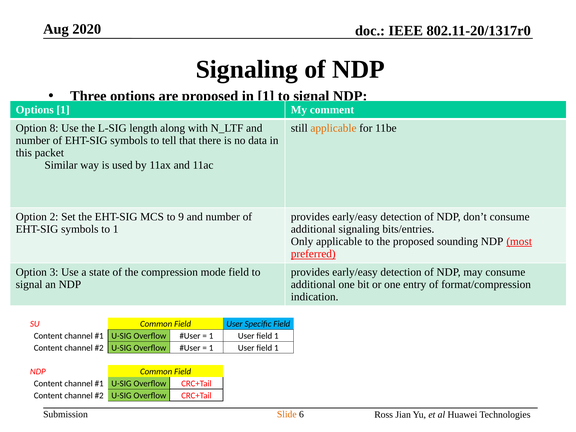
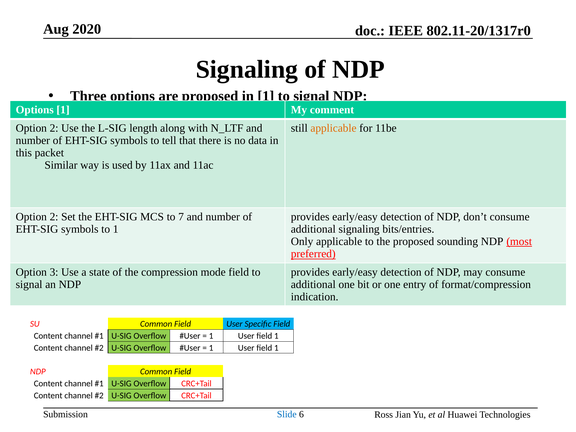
8: 8 -> 2 (54, 128)
9: 9 -> 7 (181, 217)
Slide colour: orange -> blue (287, 414)
